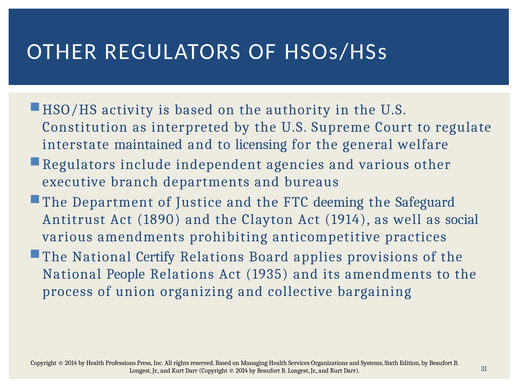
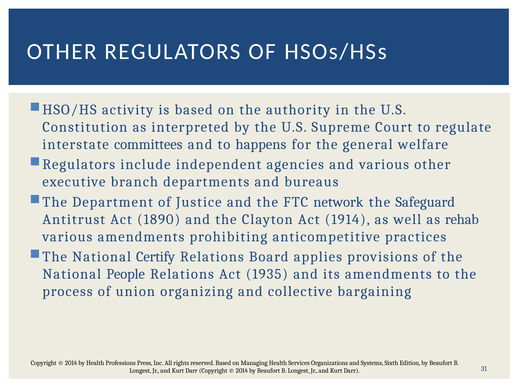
maintained: maintained -> committees (148, 144)
licensing: licensing -> happens (261, 144)
deeming: deeming -> network (338, 202)
social: social -> rehab (462, 219)
